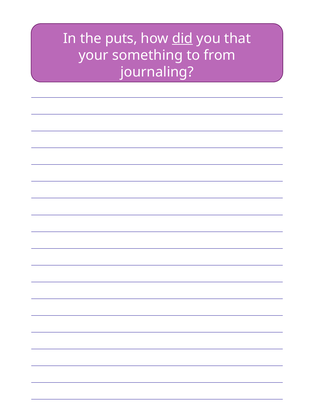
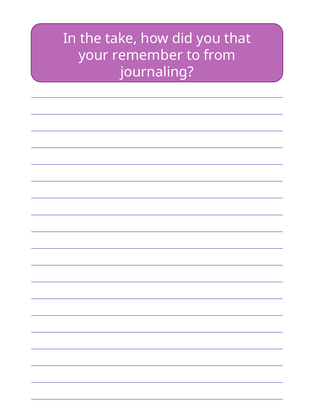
puts: puts -> take (121, 38)
did underline: present -> none (182, 38)
something: something -> remember (147, 55)
